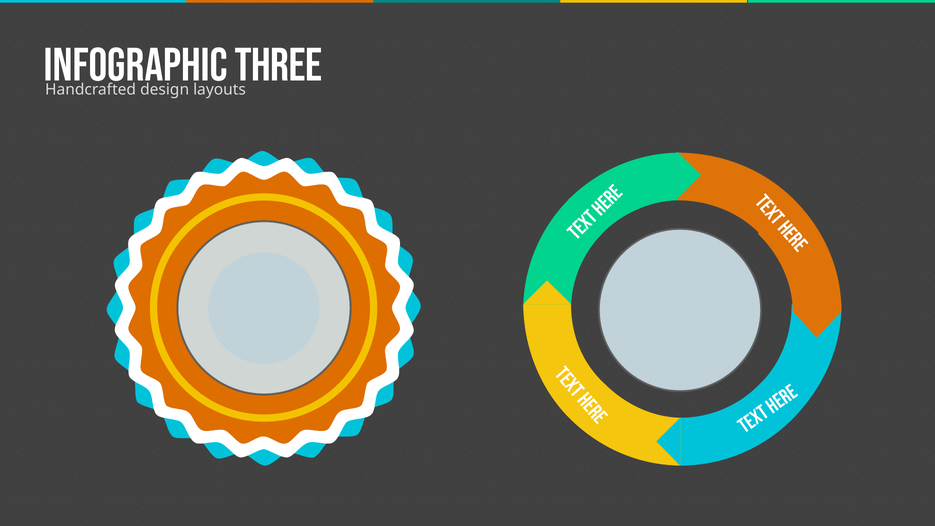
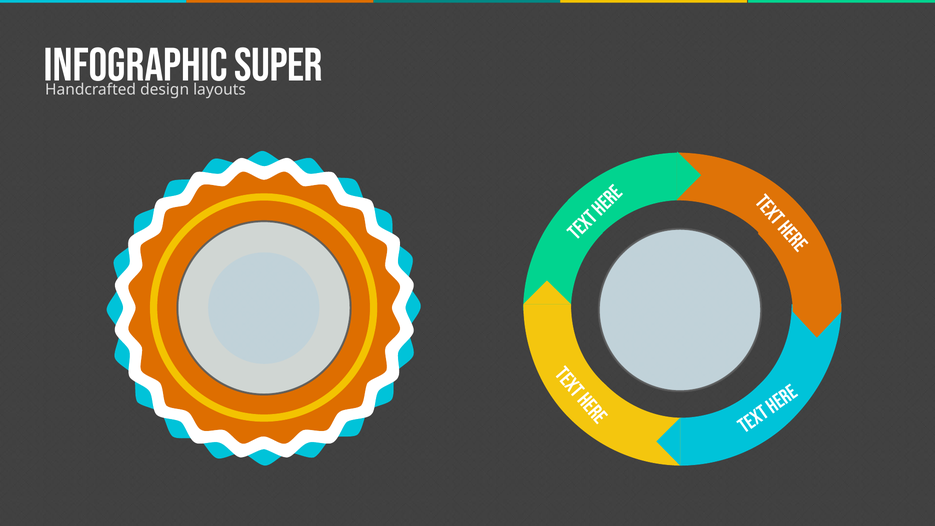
THREE: THREE -> SUPER (278, 65)
